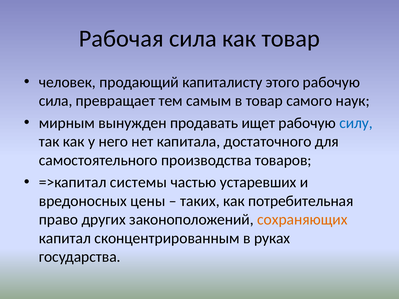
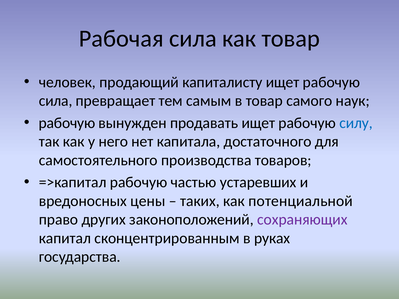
капиталисту этого: этого -> ищет (283, 82)
мирным: мирным -> рабочую (67, 123)
=>капитал системы: системы -> рабочую (139, 182)
потребительная: потребительная -> потенциальной (301, 201)
сохраняющих colour: orange -> purple (302, 220)
